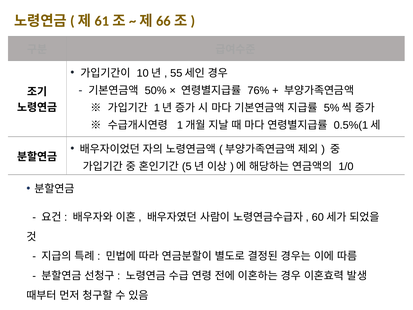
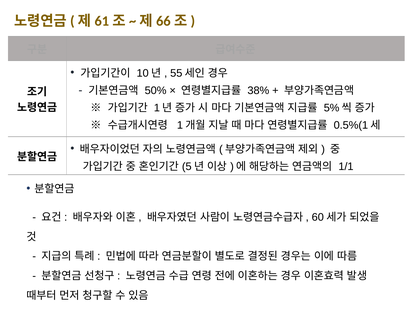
76%: 76% -> 38% (258, 91)
1/0: 1/0 -> 1/1 (346, 167)
